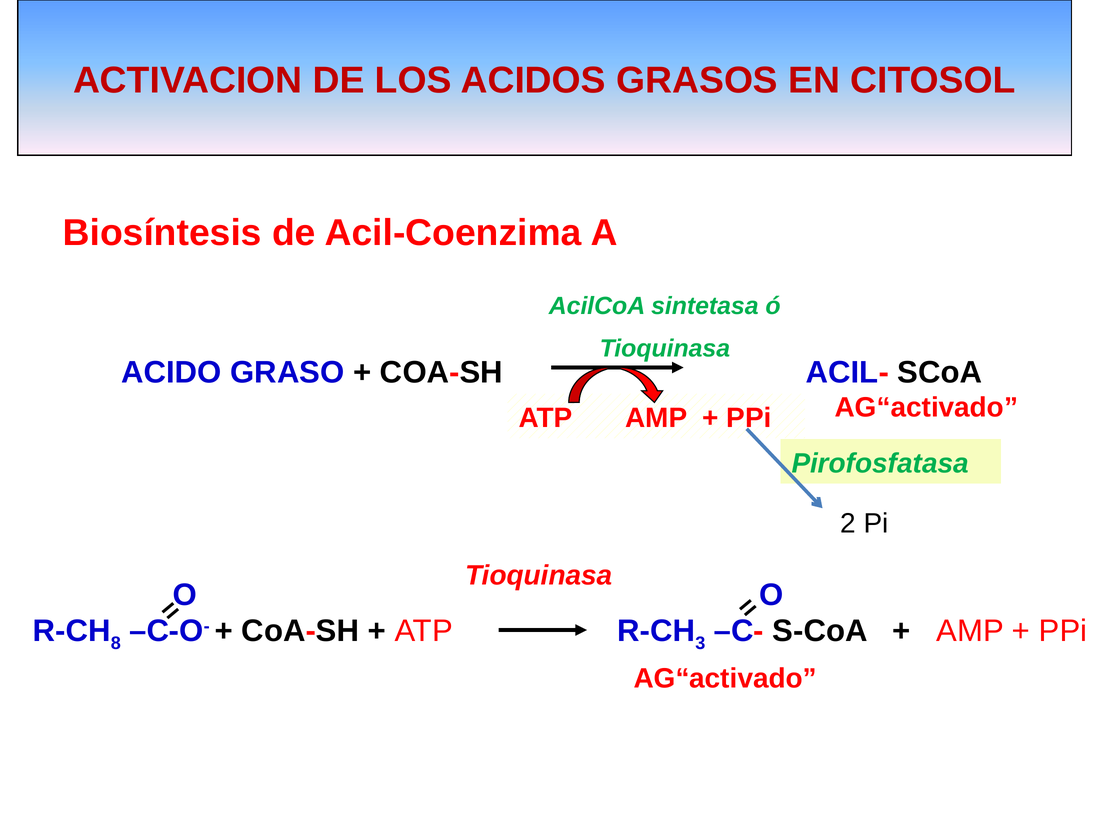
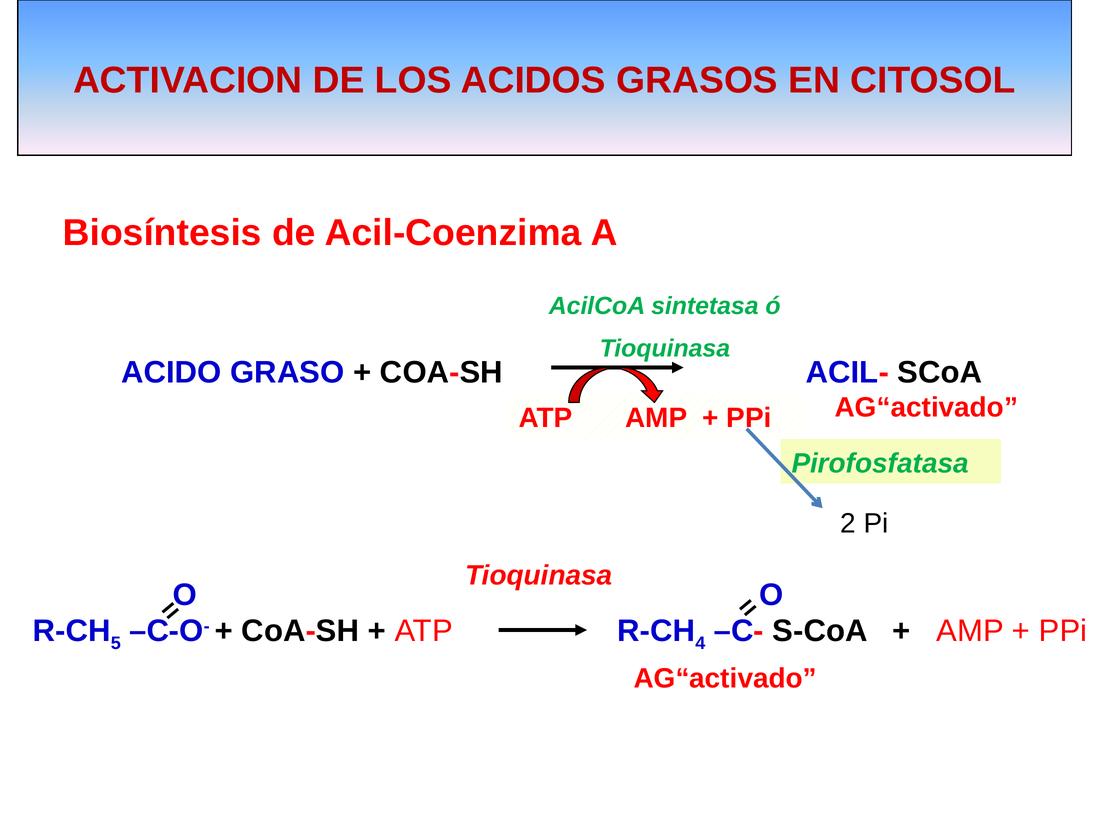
8: 8 -> 5 (116, 643)
3: 3 -> 4 (700, 643)
